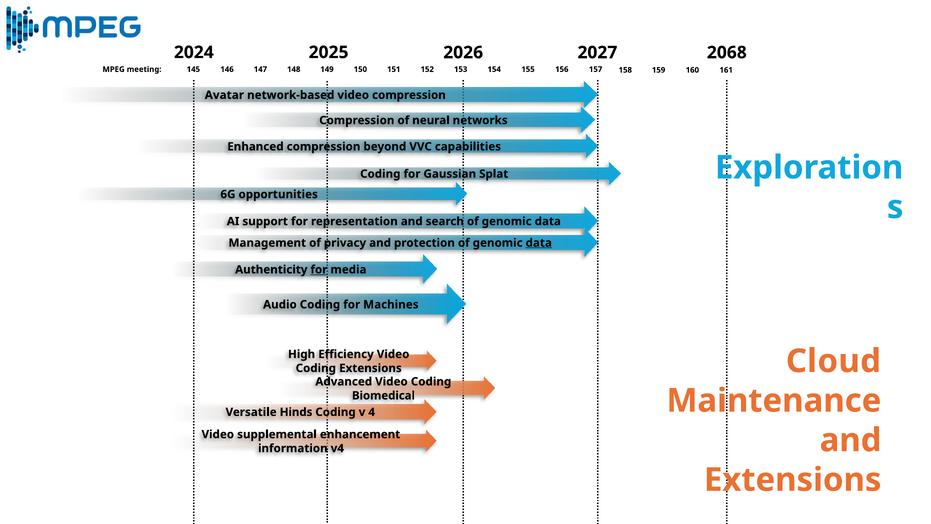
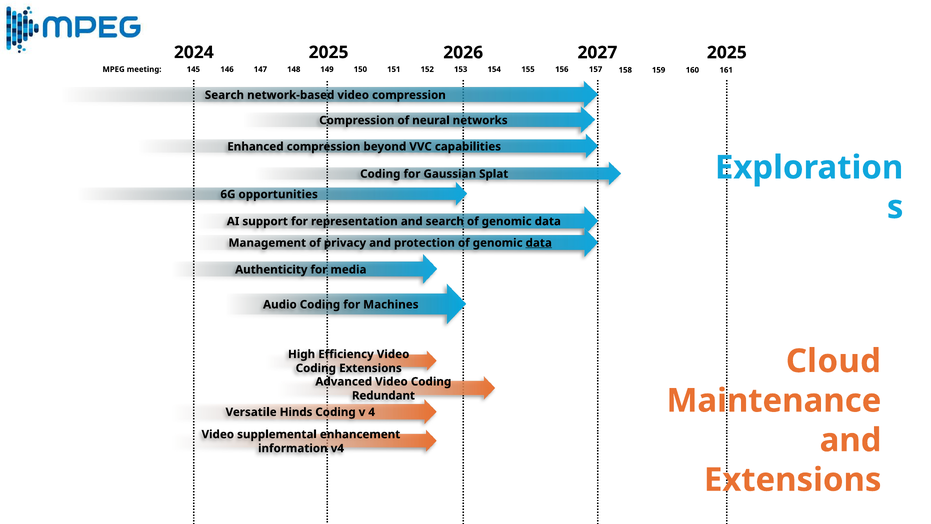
2027 2068: 2068 -> 2025 (727, 53)
Avatar: Avatar -> Search (224, 95)
for underline: present -> none (319, 269)
Biomedical: Biomedical -> Redundant (383, 395)
